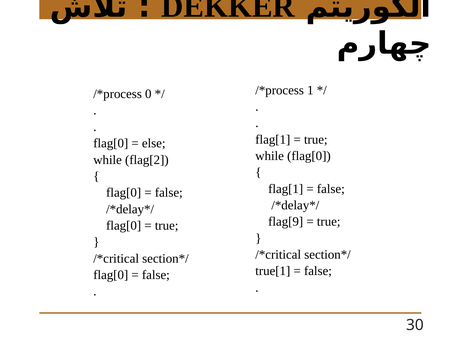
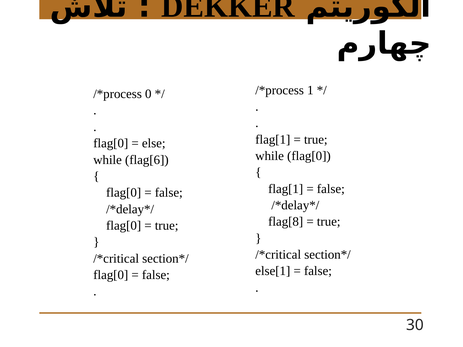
flag[2: flag[2 -> flag[6 (147, 160)
flag[9: flag[9 -> flag[8 (286, 222)
true[1: true[1 -> else[1 (273, 271)
